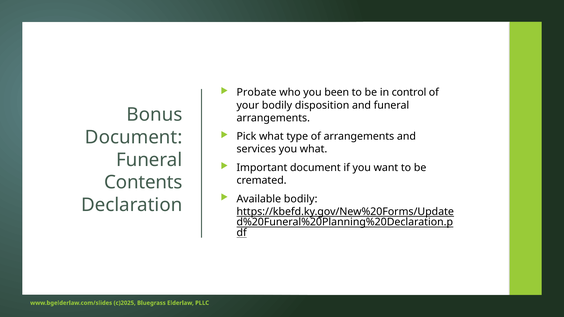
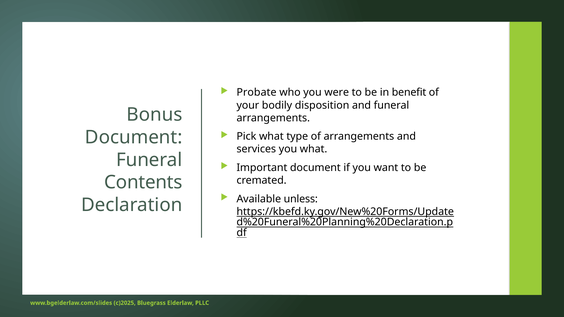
been: been -> were (337, 93)
control: control -> benefit (409, 93)
Available bodily: bodily -> unless (301, 199)
